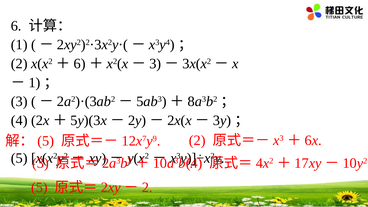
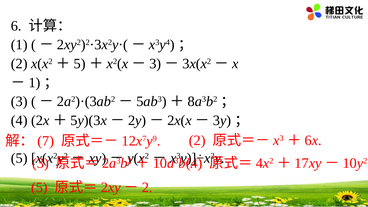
6: 6 -> 5 (80, 64)
5: 5 -> 7 (46, 141)
